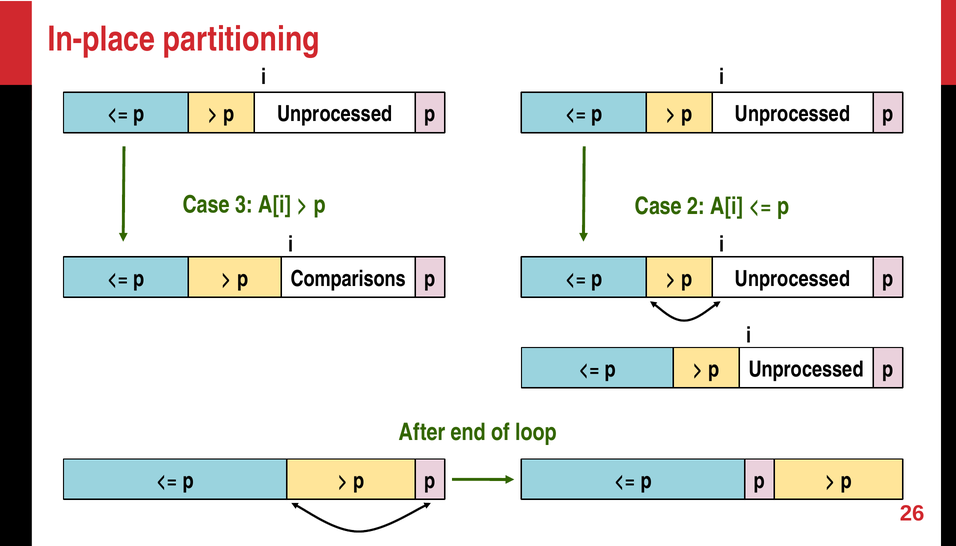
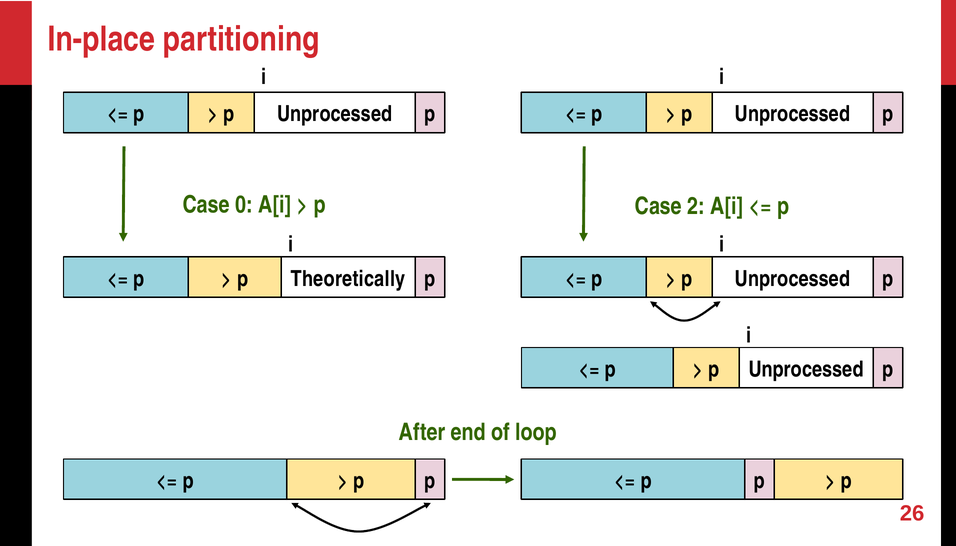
3: 3 -> 0 (244, 205)
Comparisons: Comparisons -> Theoretically (348, 279)
